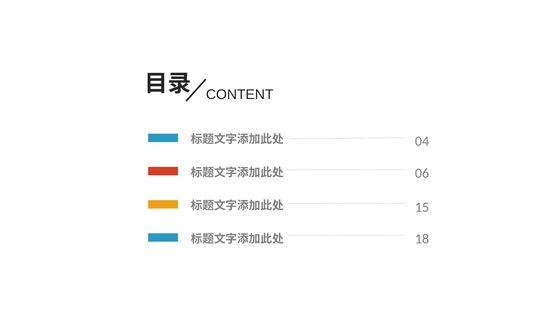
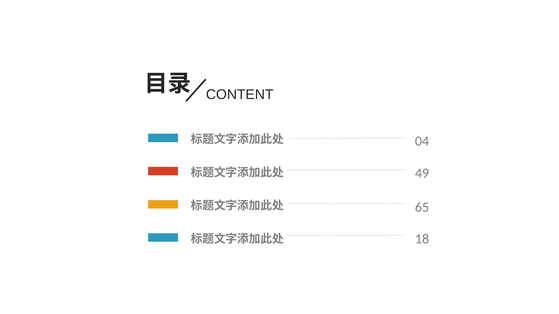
06: 06 -> 49 (422, 174)
15: 15 -> 65 (422, 208)
